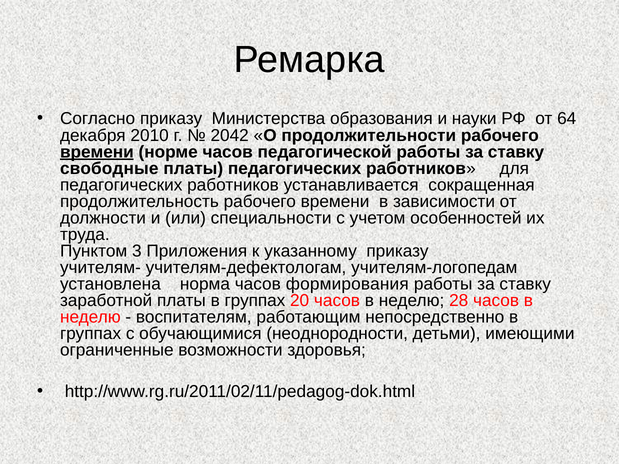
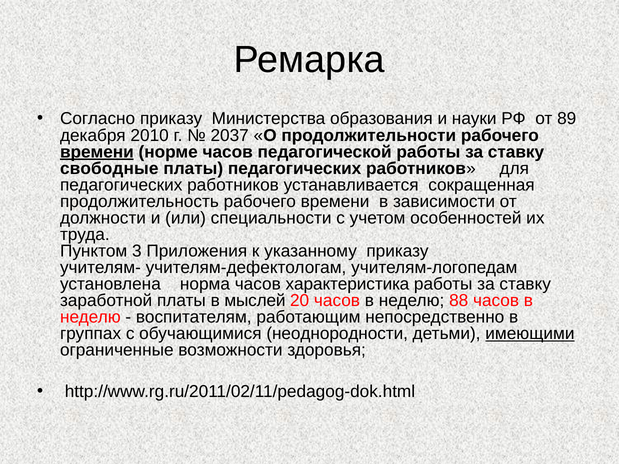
64: 64 -> 89 (567, 119)
2042: 2042 -> 2037 (230, 135)
формирования: формирования -> характеристика (347, 284)
платы в группах: группах -> мыслей (255, 301)
28: 28 -> 88 (459, 301)
имеющими underline: none -> present (530, 334)
